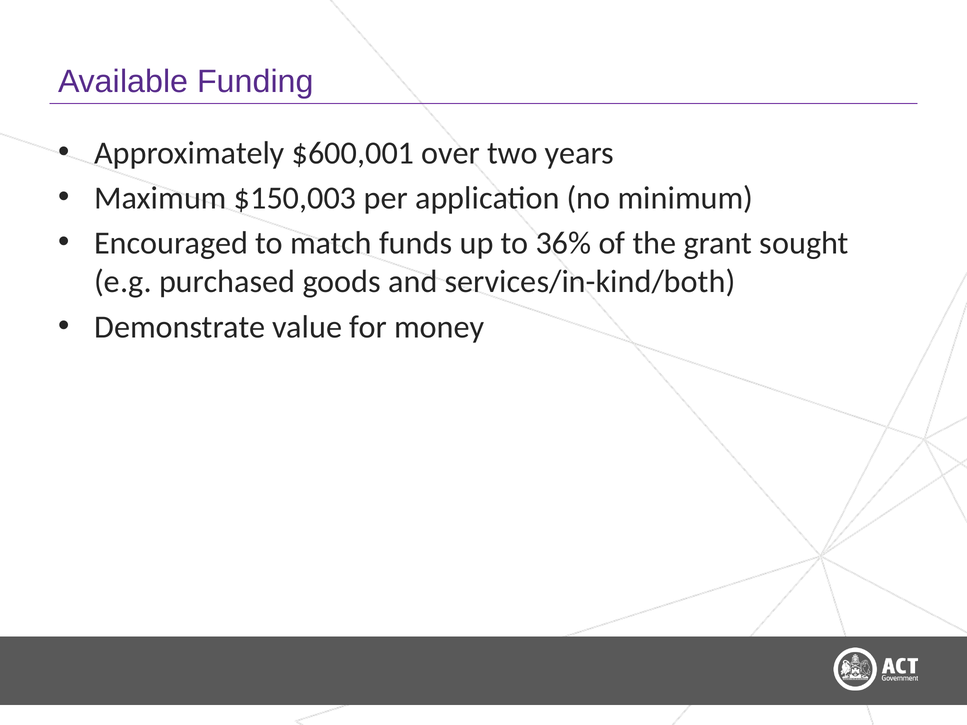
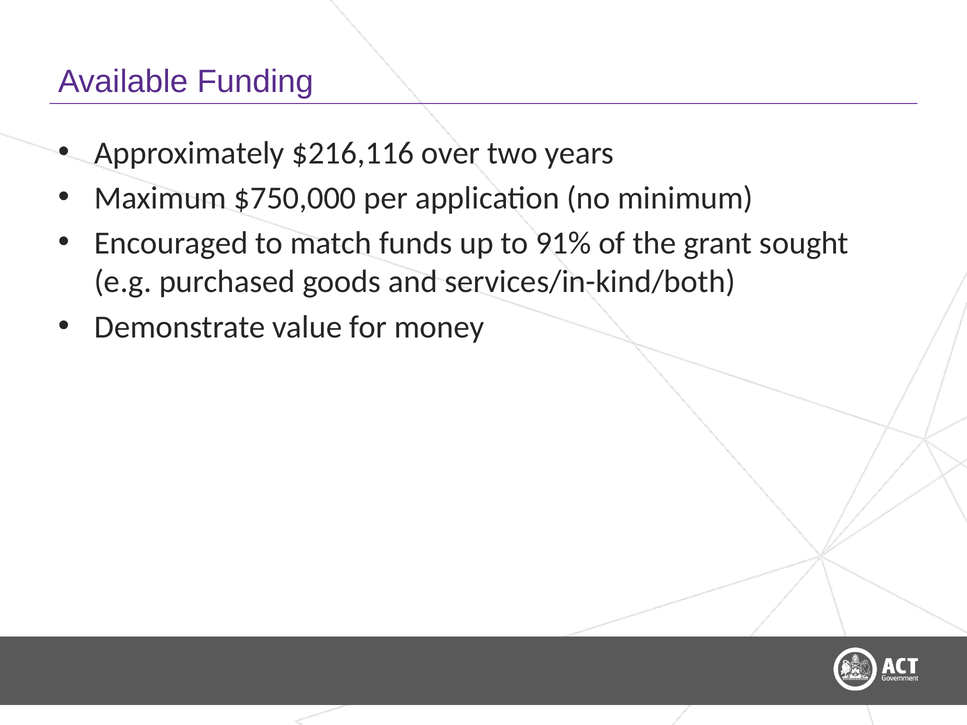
$600,001: $600,001 -> $216,116 (353, 153)
$150,003: $150,003 -> $750,000 (295, 198)
36%: 36% -> 91% (563, 243)
